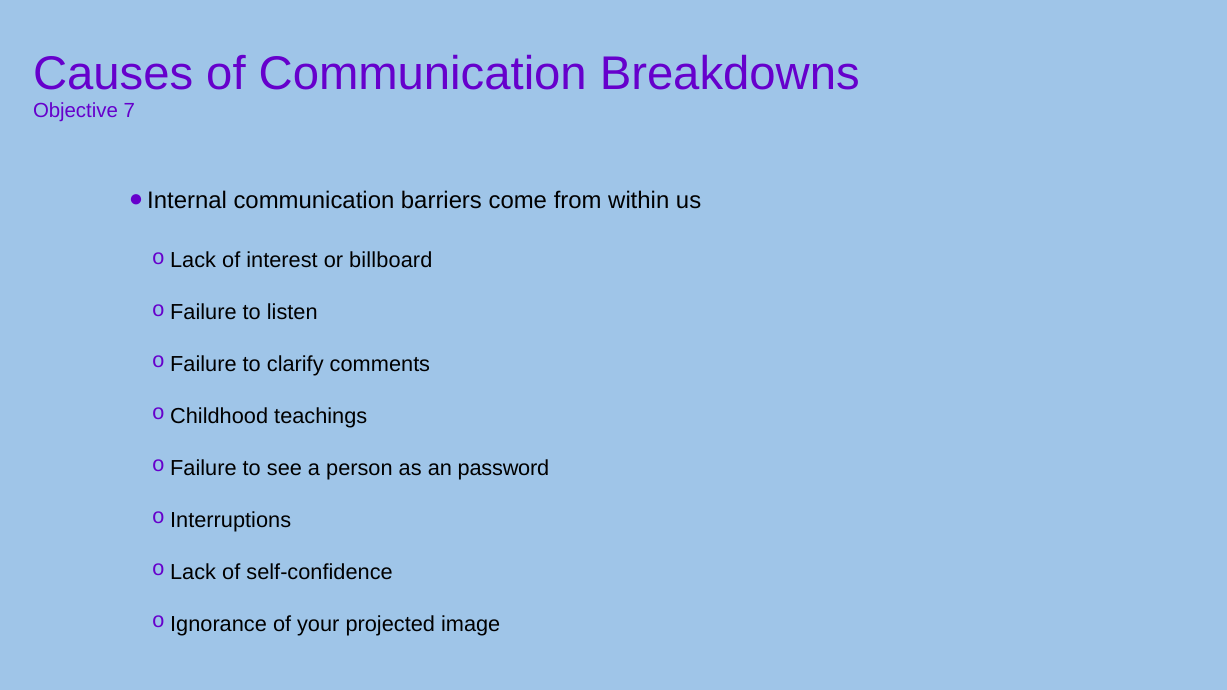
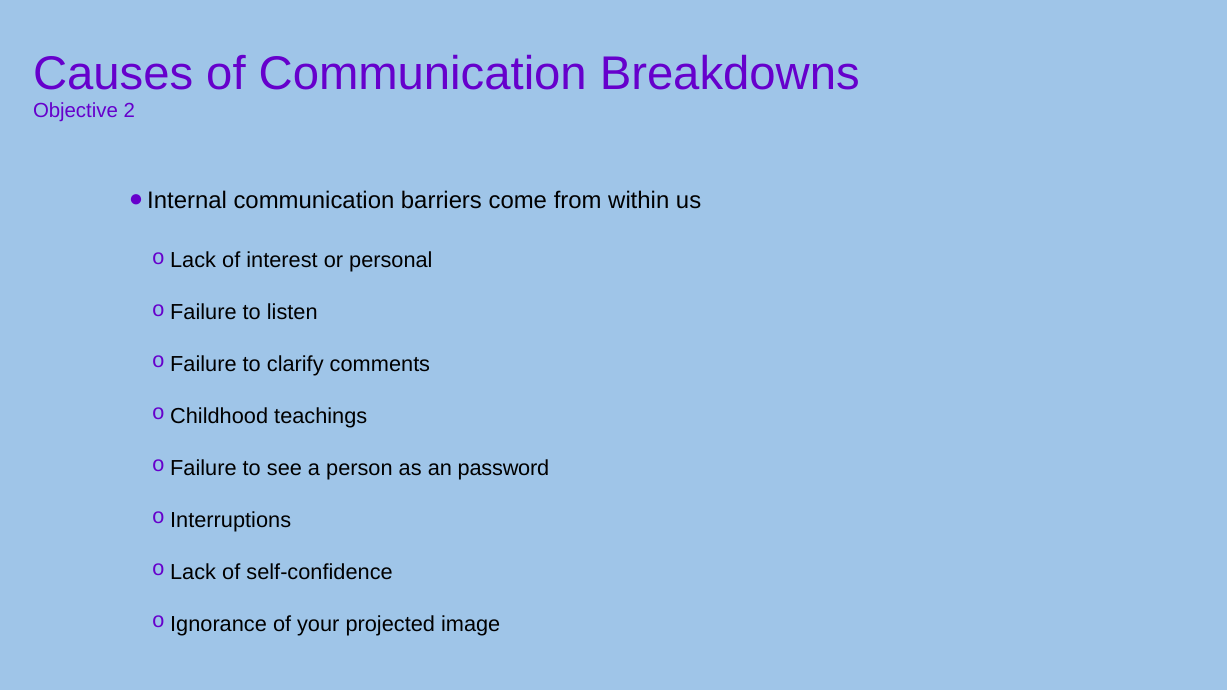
7: 7 -> 2 (129, 111)
billboard: billboard -> personal (391, 261)
